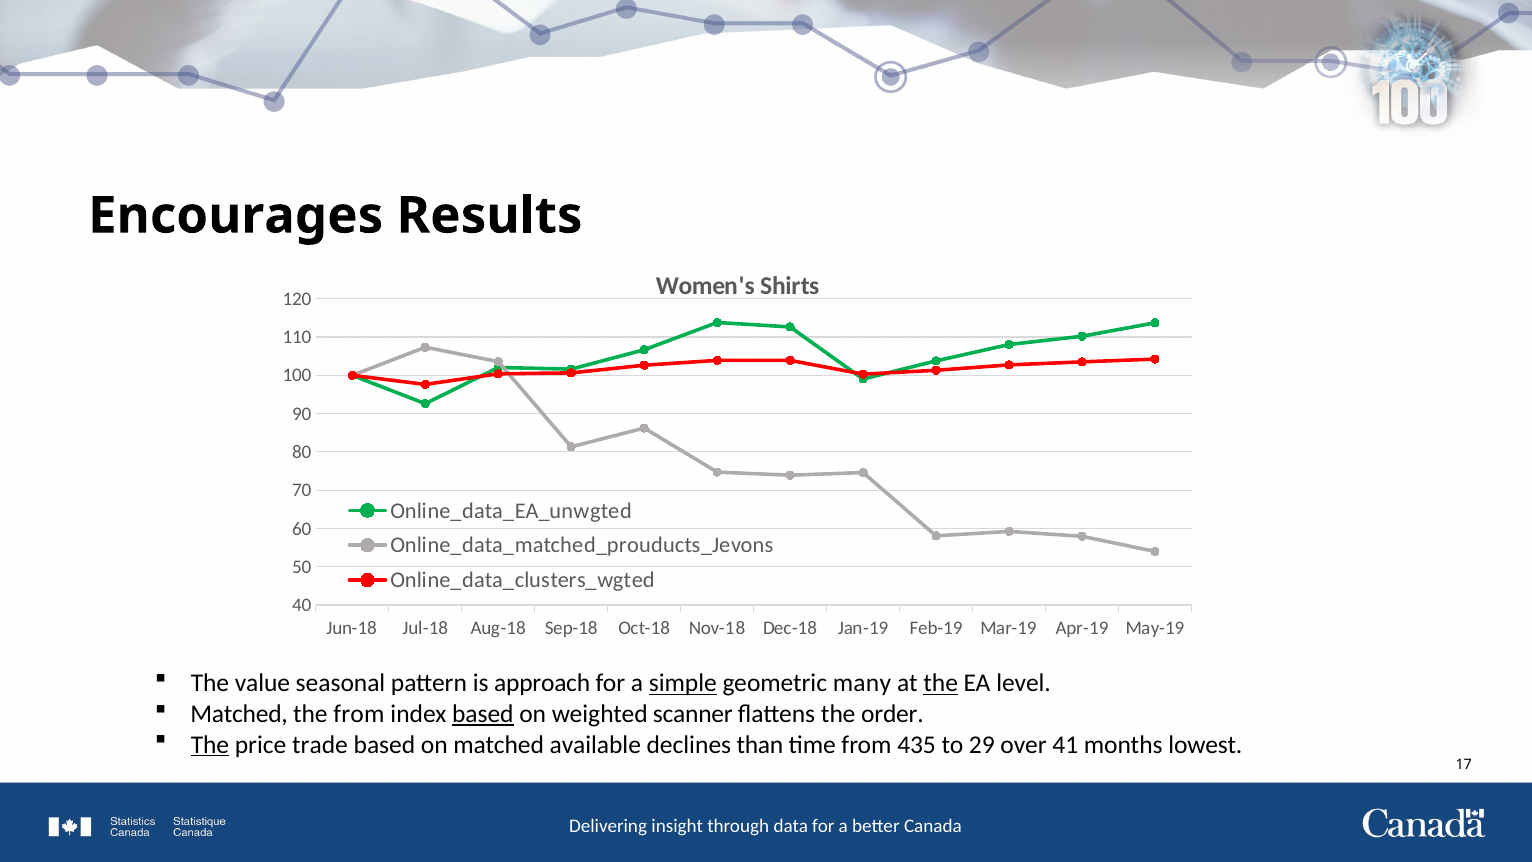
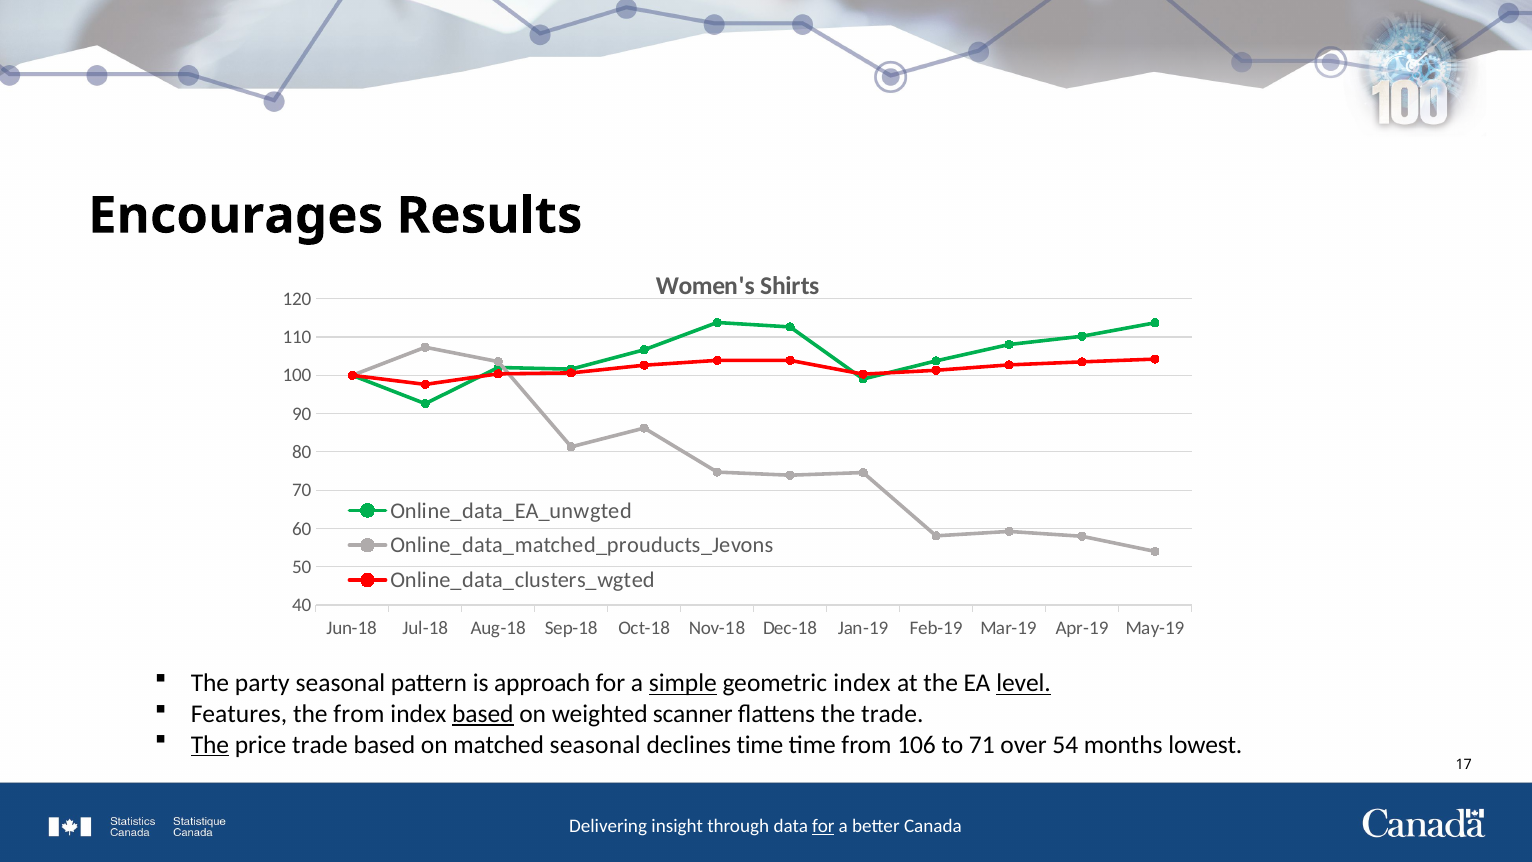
value: value -> party (262, 683)
geometric many: many -> index (862, 683)
the underline: present -> none (941, 683)
level underline: none -> present (1024, 683)
Matched: Matched -> Features (239, 714)
the order: order -> trade (892, 714)
matched available: available -> seasonal (595, 745)
declines than: than -> time (760, 745)
435: 435 -> 106 (917, 745)
29: 29 -> 71 (982, 745)
41: 41 -> 54 (1065, 745)
for underline: none -> present (823, 826)
